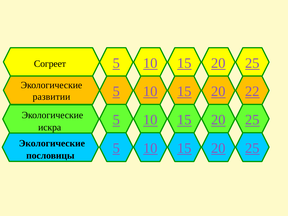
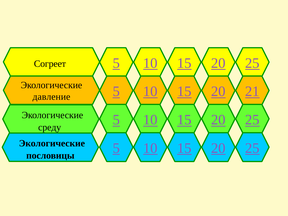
развитии: развитии -> давление (51, 97)
22: 22 -> 21 (252, 91)
искра: искра -> среду (50, 127)
